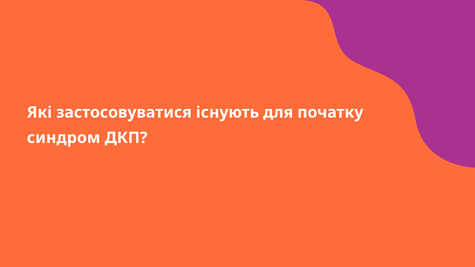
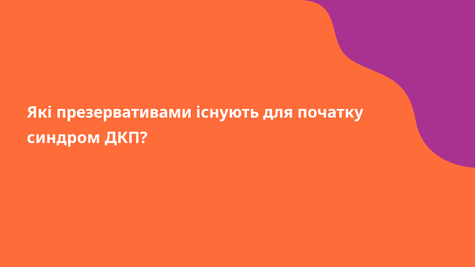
застосовуватися: застосовуватися -> презервативами (124, 112)
